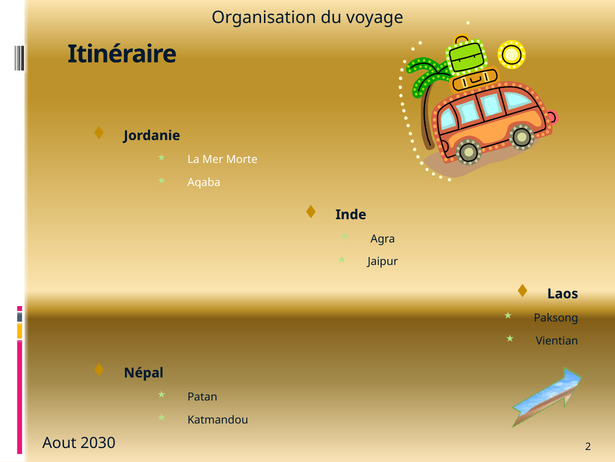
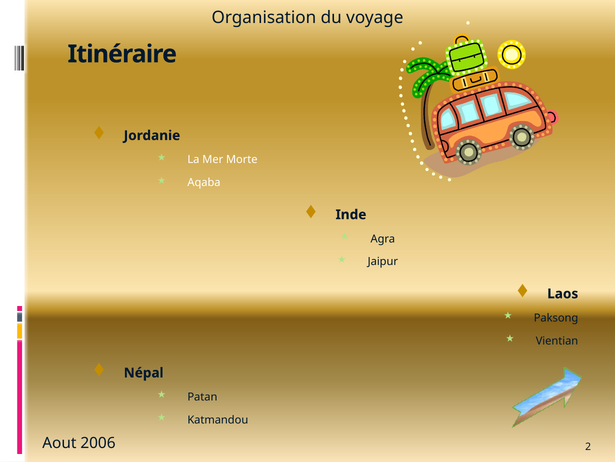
2030: 2030 -> 2006 (98, 443)
